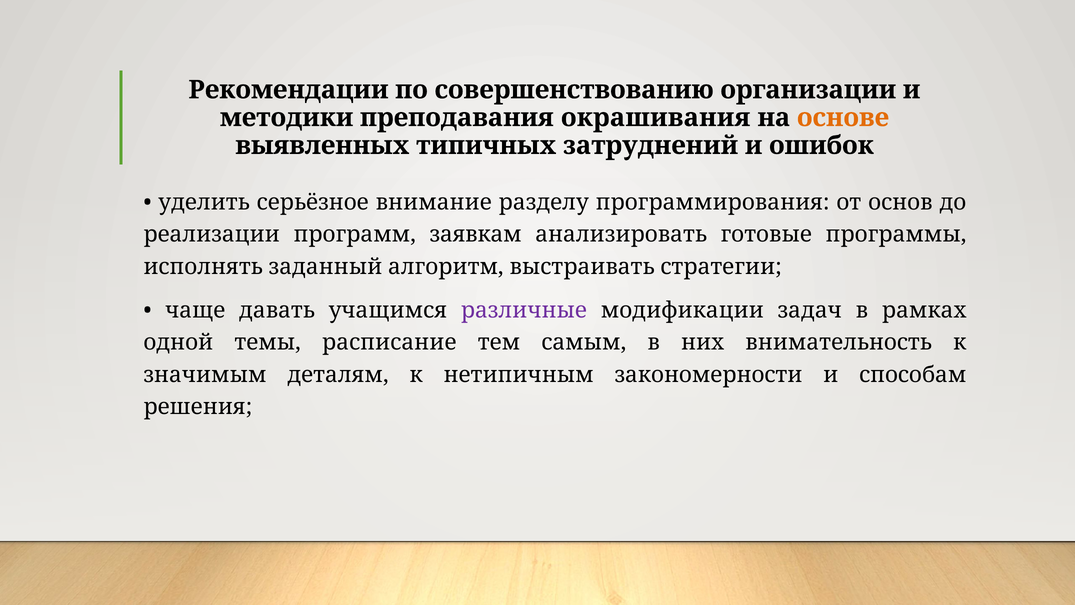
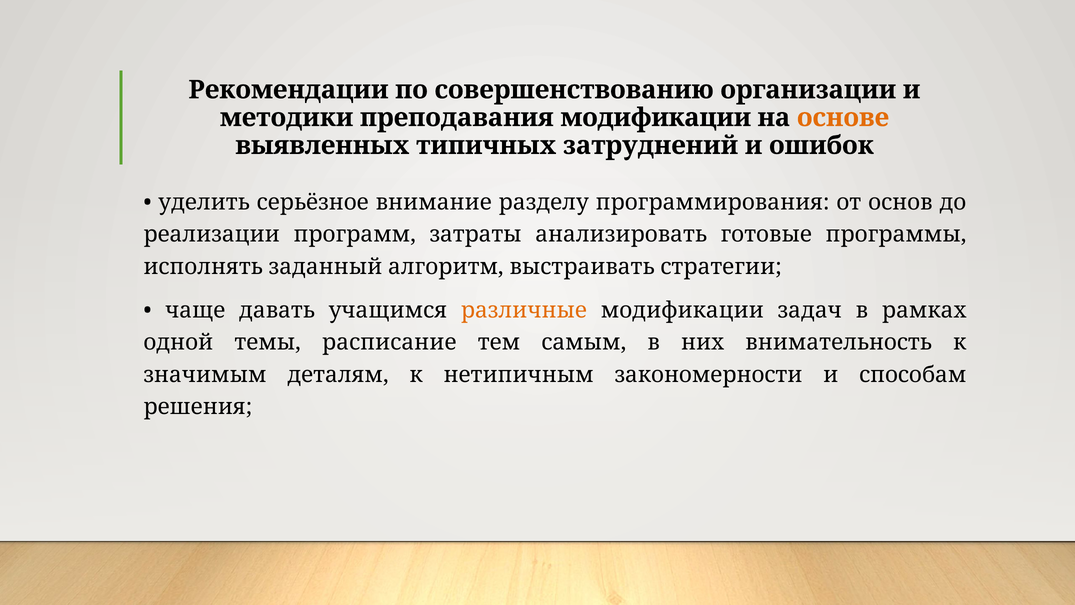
преподавания окрашивания: окрашивания -> модификации (656, 118)
заявкам: заявкам -> затраты (476, 234)
различные colour: purple -> orange (524, 310)
